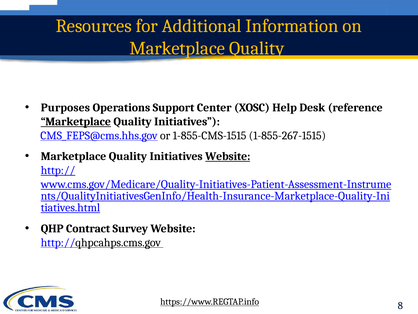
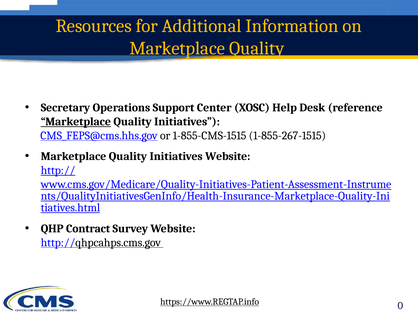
Purposes: Purposes -> Secretary (65, 107)
Website underline: present -> none (228, 156)
8: 8 -> 0 (400, 305)
